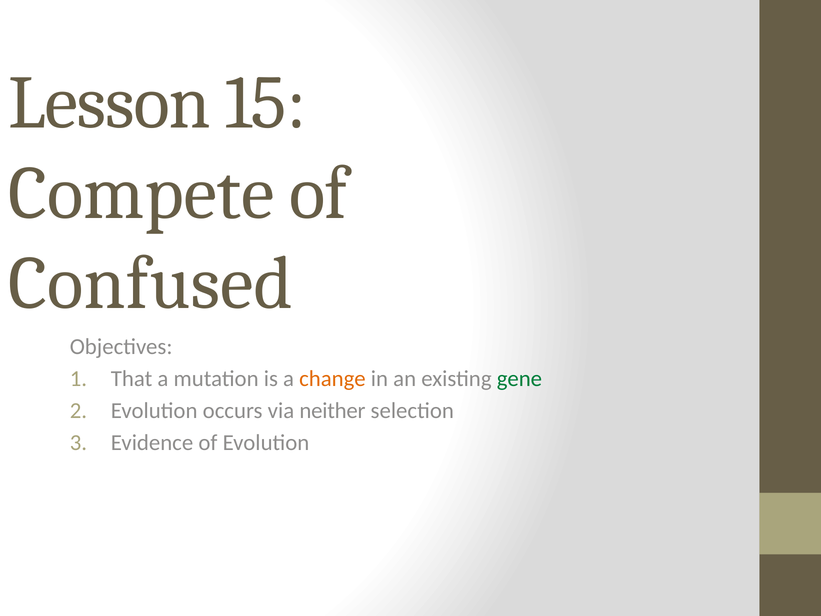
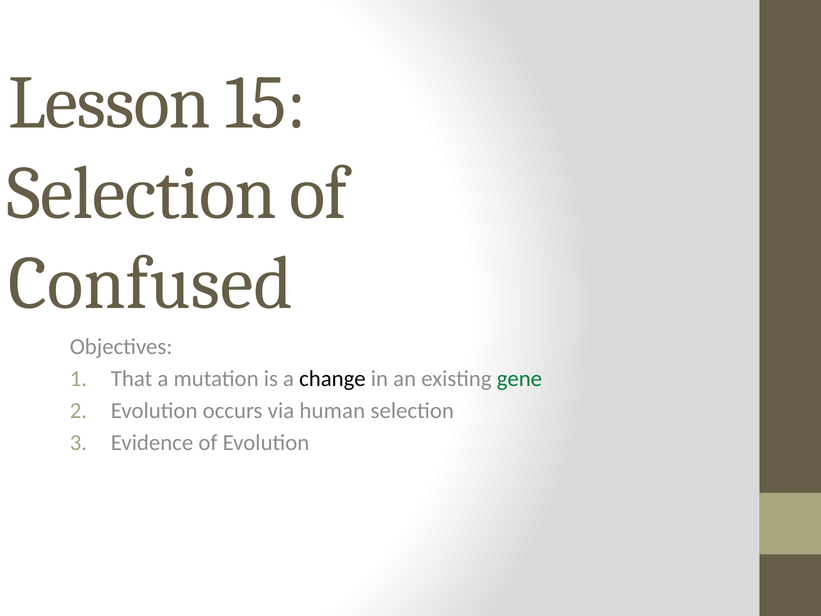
Compete: Compete -> Selection (142, 193)
change colour: orange -> black (332, 379)
neither: neither -> human (332, 411)
